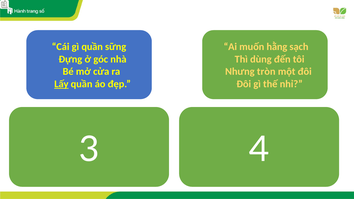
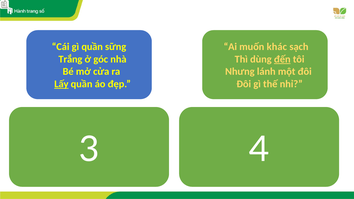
muốn hằng: hằng -> khác (277, 47)
Đựng: Đựng -> Trắng (70, 59)
đến underline: none -> present (282, 59)
Nhưng tròn: tròn -> lánh (266, 72)
